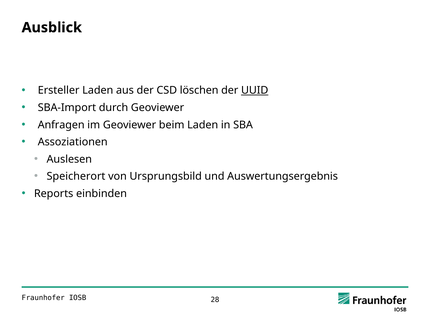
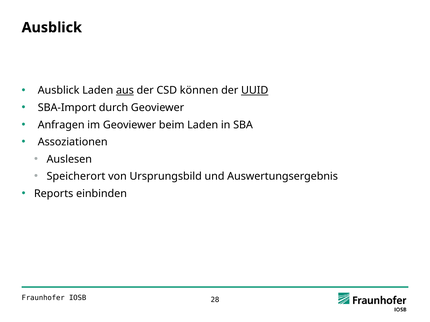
Ersteller: Ersteller -> Ausblick (59, 91)
aus underline: none -> present (125, 91)
löschen: löschen -> können (199, 91)
